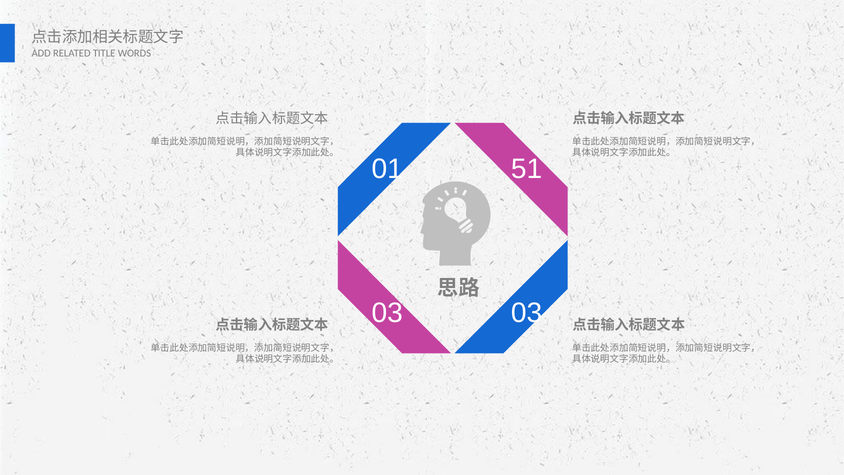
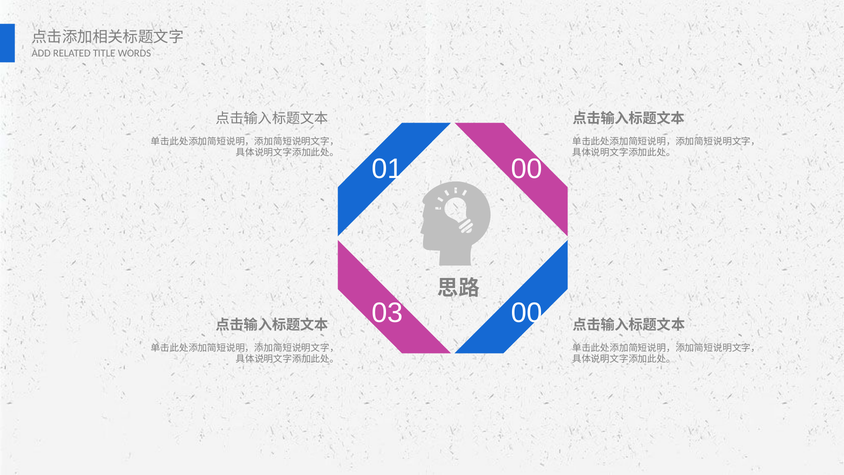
01 51: 51 -> 00 (527, 169)
03 03: 03 -> 00 (527, 313)
